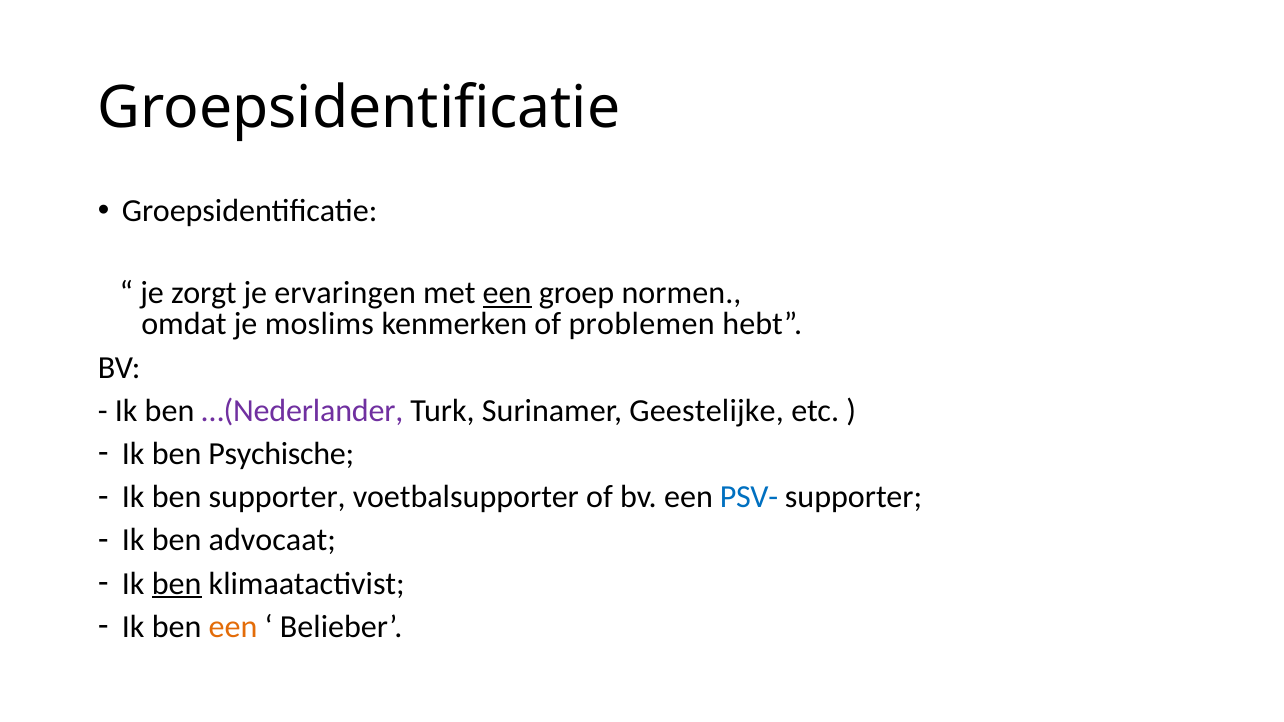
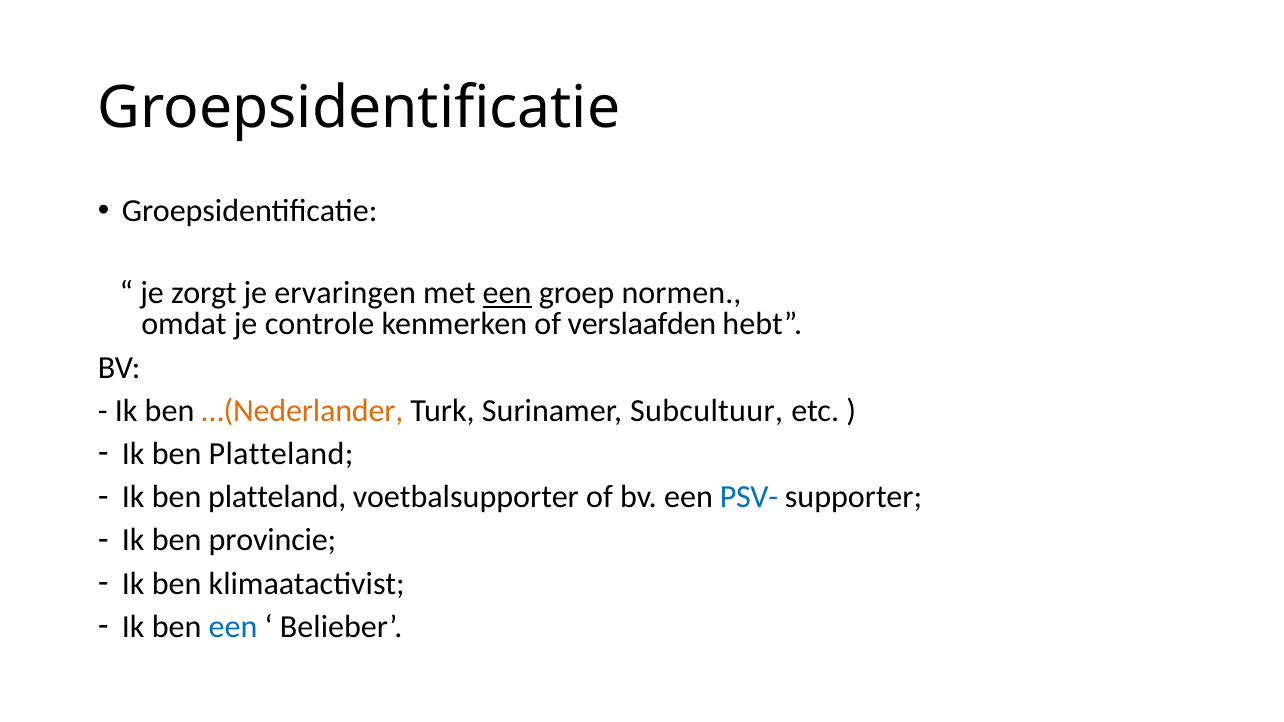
moslims: moslims -> controle (320, 324)
problemen: problemen -> verslaafden (642, 324)
…(Nederlander colour: purple -> orange (303, 411)
Geestelijke: Geestelijke -> Subcultuur (707, 411)
Psychische: Psychische -> Platteland (281, 454)
supporter: supporter -> platteland (277, 497)
advocaat: advocaat -> provincie (272, 540)
ben underline: present -> none (177, 584)
een colour: orange -> blue (233, 627)
